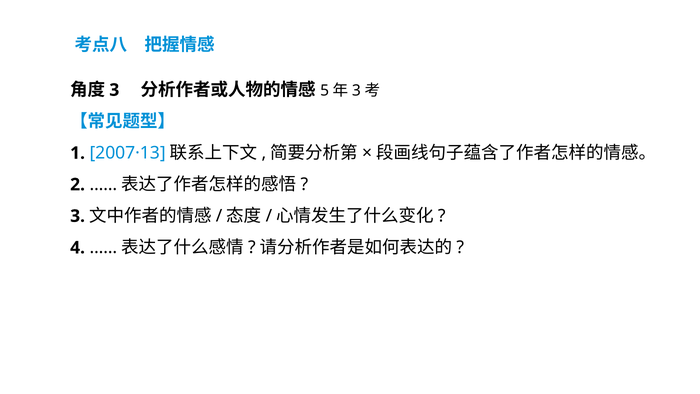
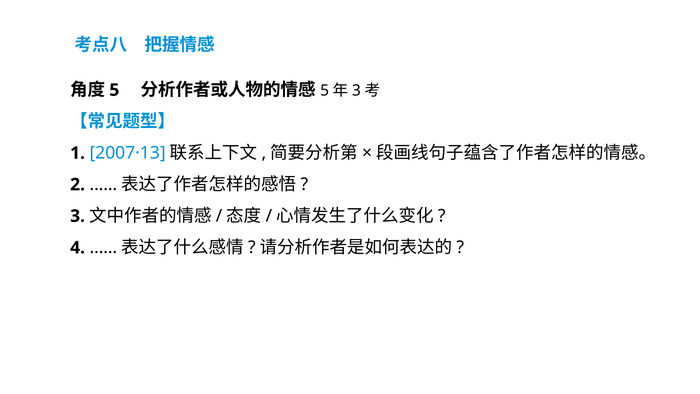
3: 3 -> 5 (114, 90)
